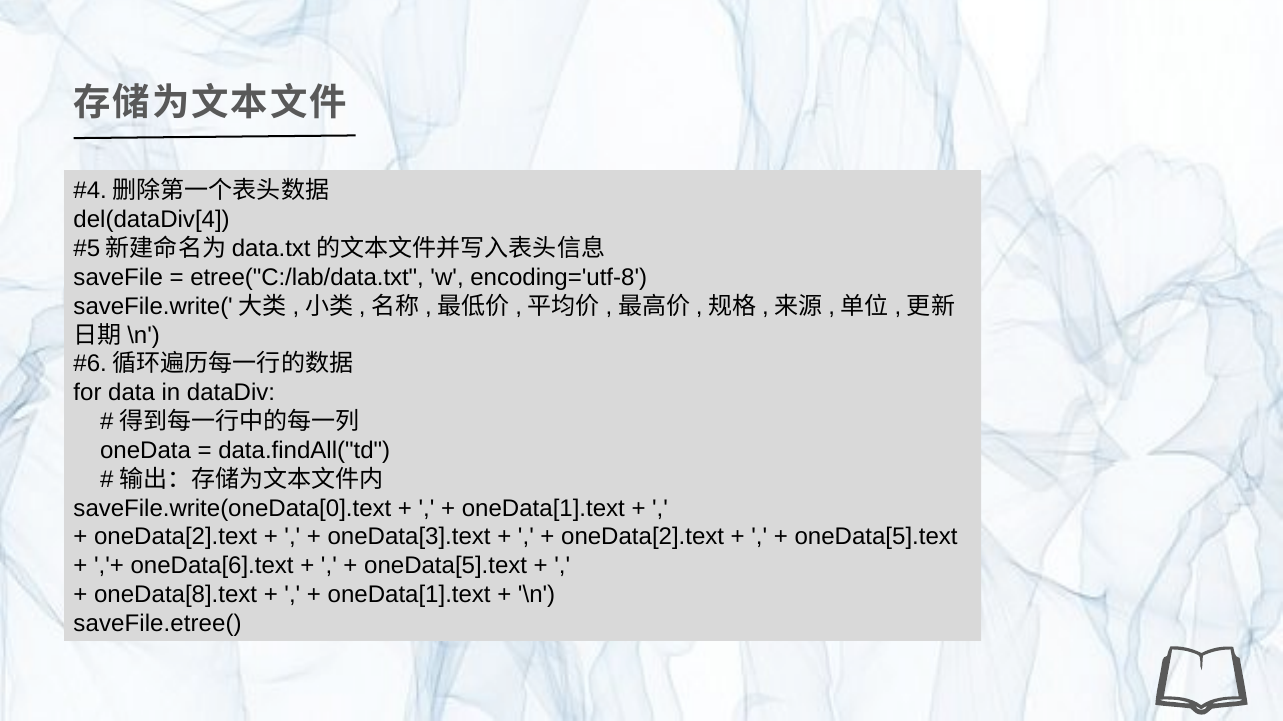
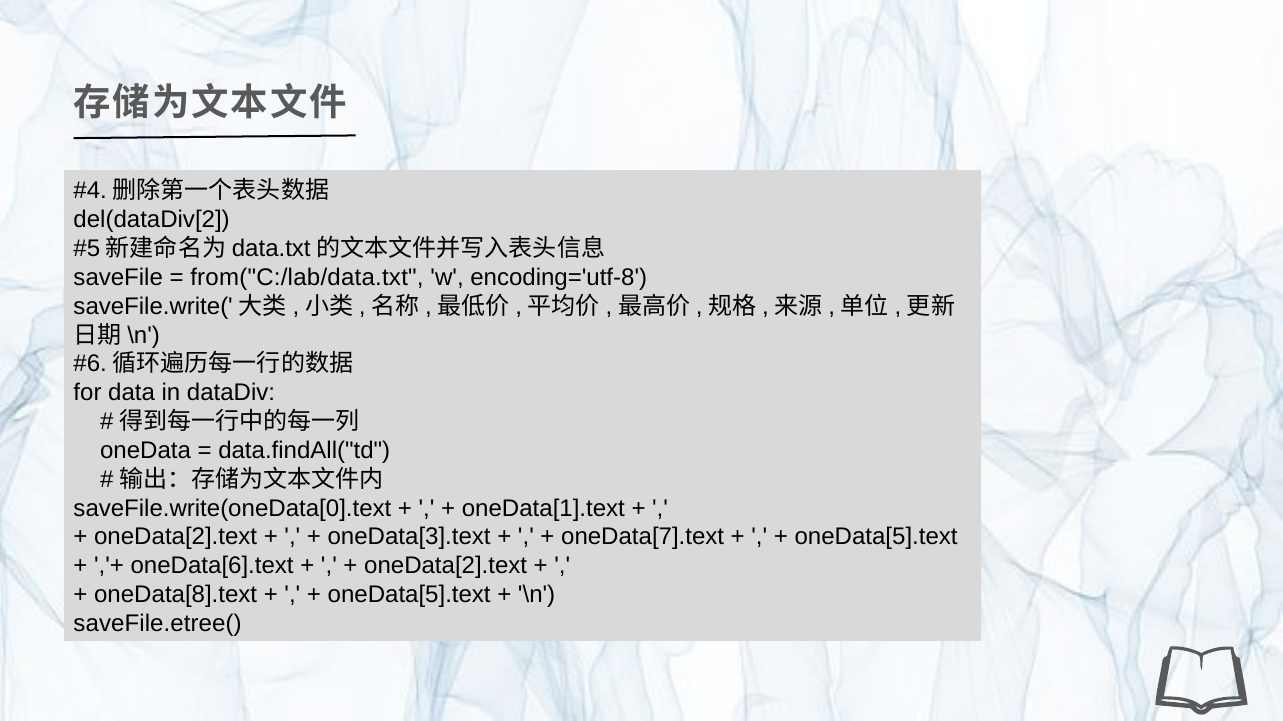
del(dataDiv[4: del(dataDiv[4 -> del(dataDiv[2 (152, 220)
etree("C:/lab/data.txt: etree("C:/lab/data.txt -> from("C:/lab/data.txt (307, 278)
oneData[2].text: oneData[2].text -> oneData[7].text (643, 538)
oneData[5].text: oneData[5].text -> oneData[2].text (446, 566)
oneData[1].text: oneData[1].text -> oneData[5].text (409, 595)
